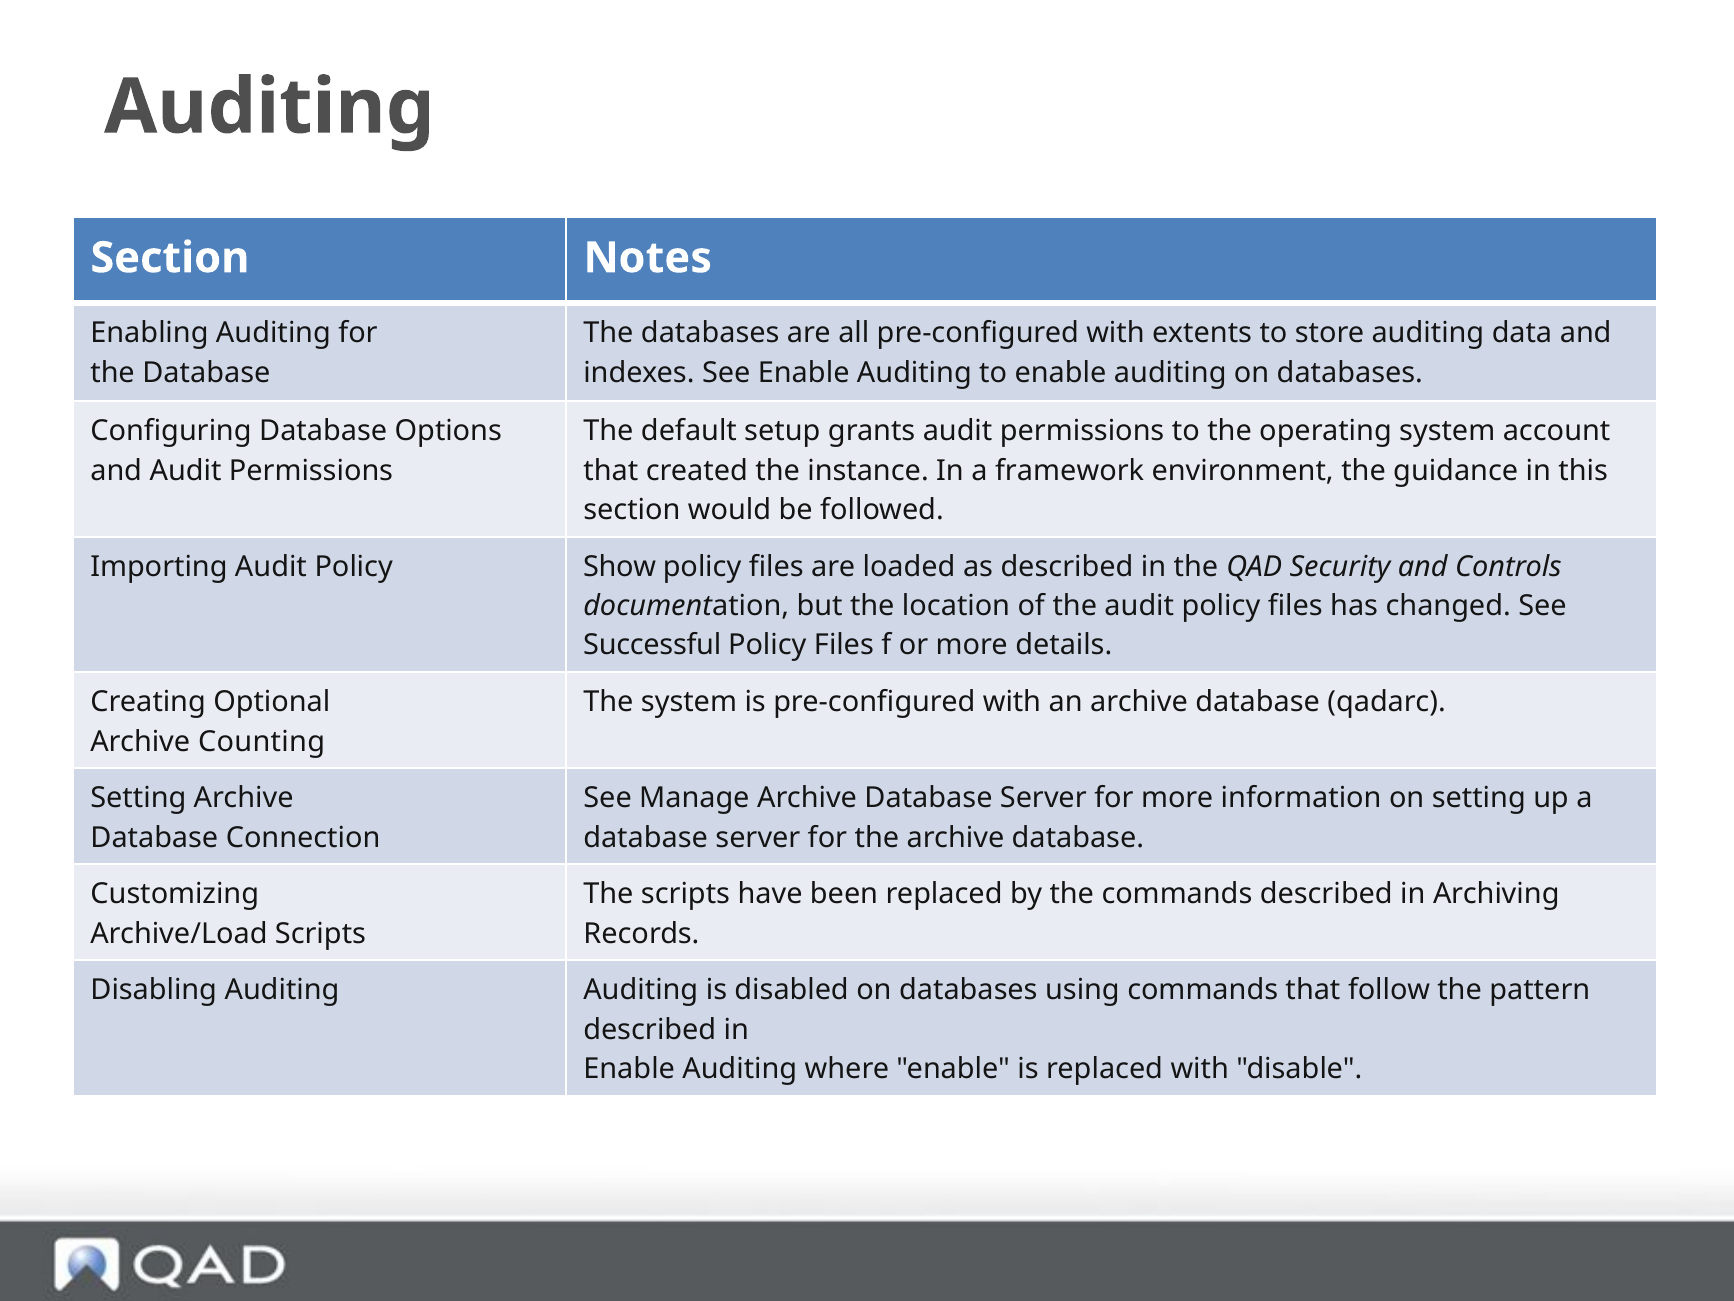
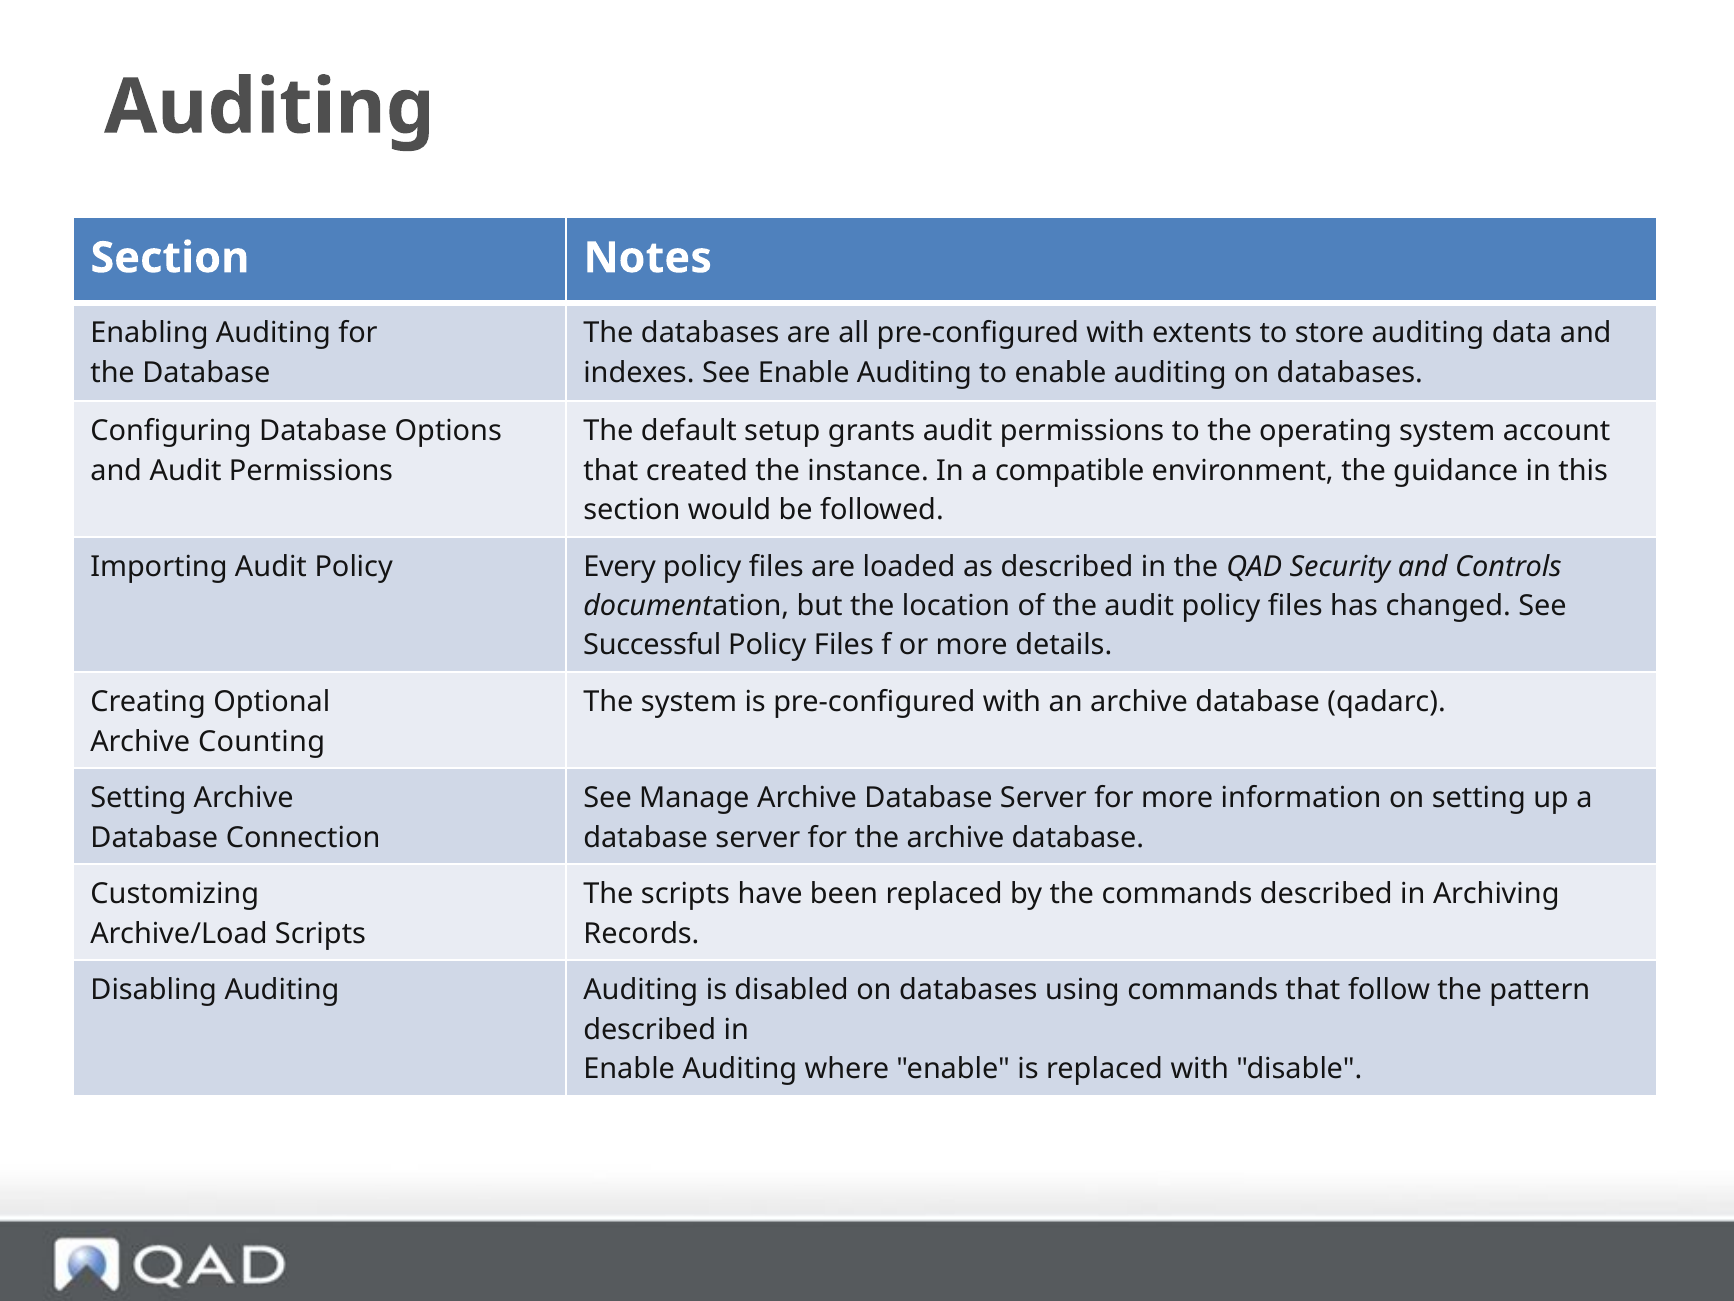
framework: framework -> compatible (1070, 470)
Show: Show -> Every (620, 567)
